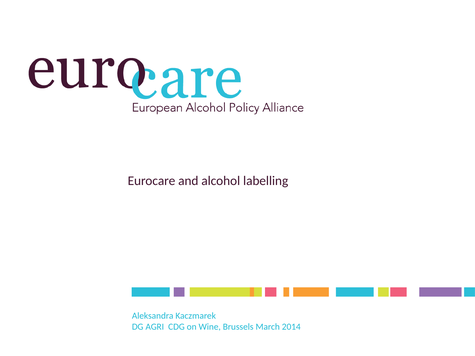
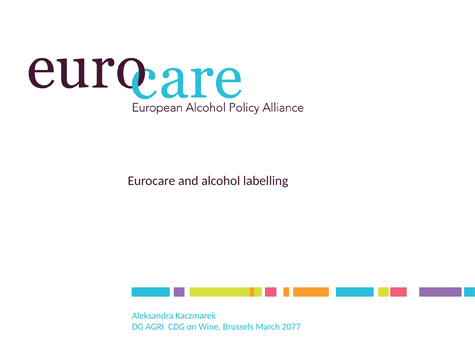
2014: 2014 -> 2077 (291, 327)
